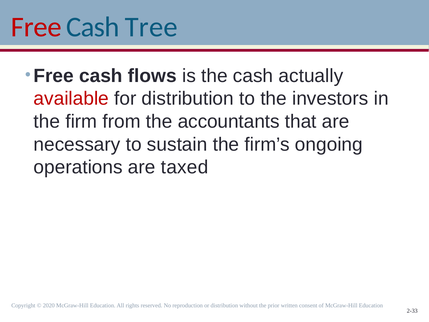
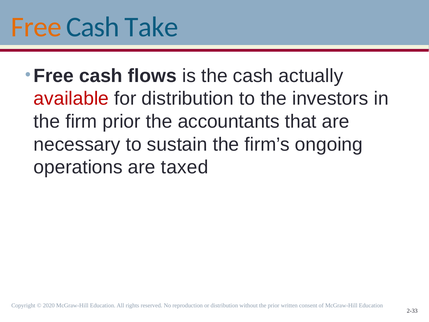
Free colour: red -> orange (36, 27)
Tree: Tree -> Take (152, 27)
firm from: from -> prior (122, 121)
